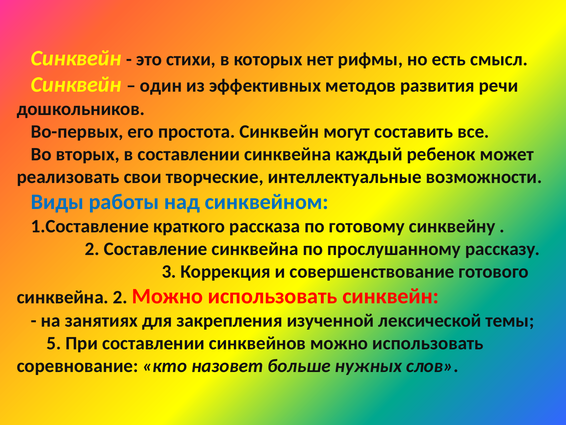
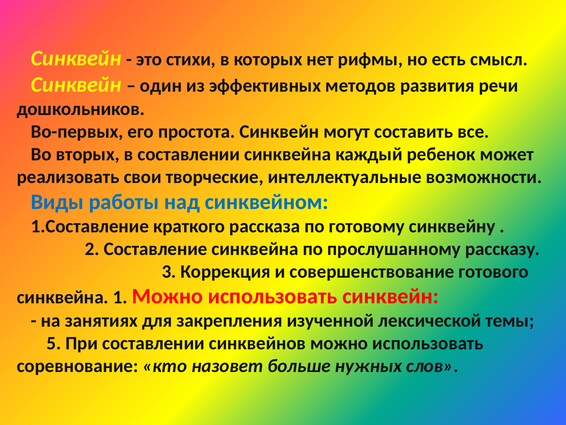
синквейна 2: 2 -> 1 (120, 297)
